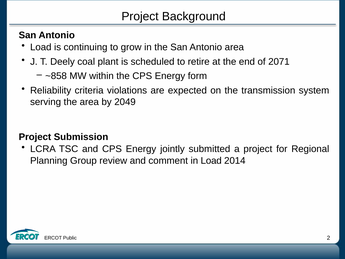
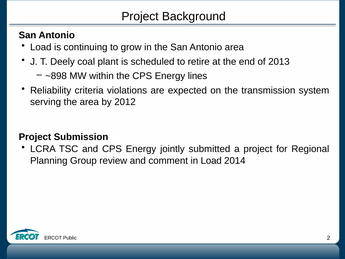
2071: 2071 -> 2013 (279, 62)
~858: ~858 -> ~898 (56, 76)
form: form -> lines (197, 76)
2049: 2049 -> 2012 (125, 102)
